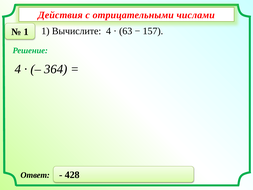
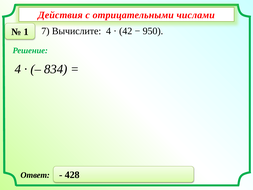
1 1: 1 -> 7 (45, 31)
63: 63 -> 42 (126, 31)
157: 157 -> 950 (153, 31)
364: 364 -> 834 (56, 69)
